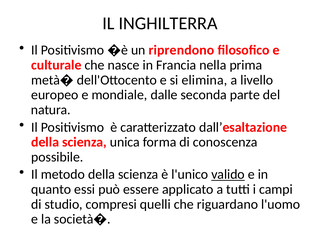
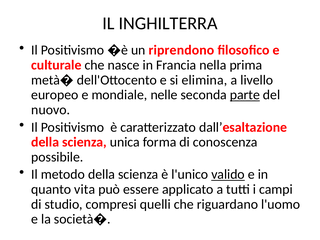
dalle: dalle -> nelle (164, 95)
parte underline: none -> present (245, 95)
natura: natura -> nuovo (51, 110)
essi: essi -> vita (85, 189)
